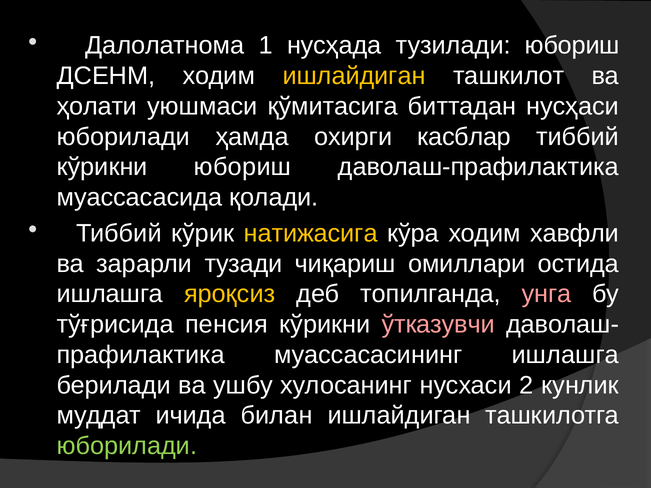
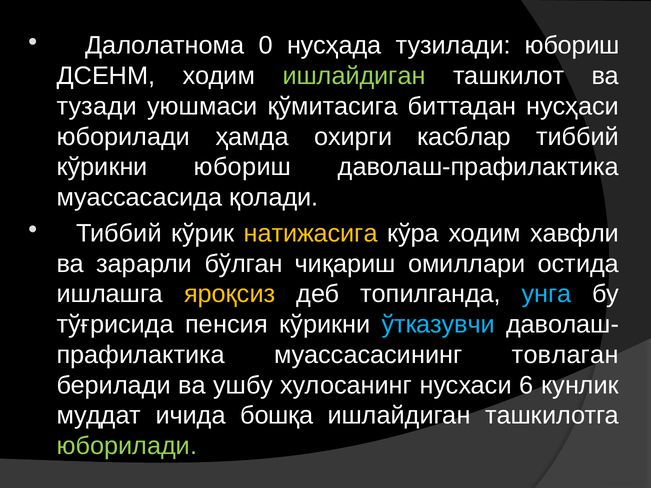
1: 1 -> 0 (266, 46)
ишлайдиган colour: yellow -> light green (354, 76)
ҳолати: ҳолати -> тузади (97, 106)
тузади: тузади -> бўлган (244, 264)
унга colour: pink -> light blue (547, 294)
ўтказувчи colour: pink -> light blue (438, 325)
муассасасининг ишлашга: ишлашга -> товлаган (565, 355)
2: 2 -> 6 (526, 385)
билан: билан -> бошқа (277, 416)
